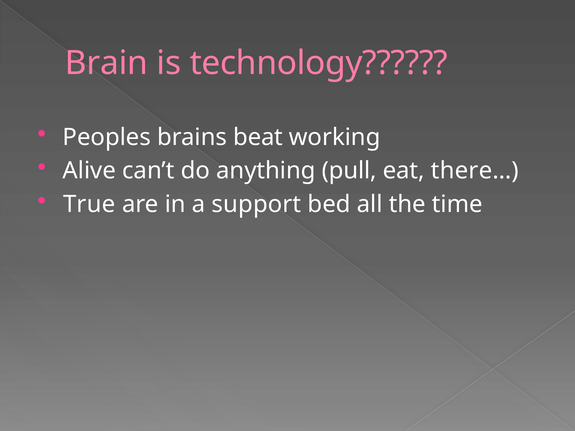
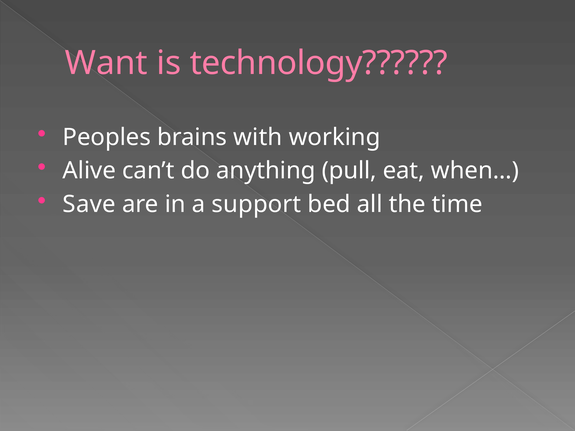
Brain: Brain -> Want (106, 63)
beat: beat -> with (258, 137)
there…: there… -> when… (475, 171)
True: True -> Save (89, 204)
